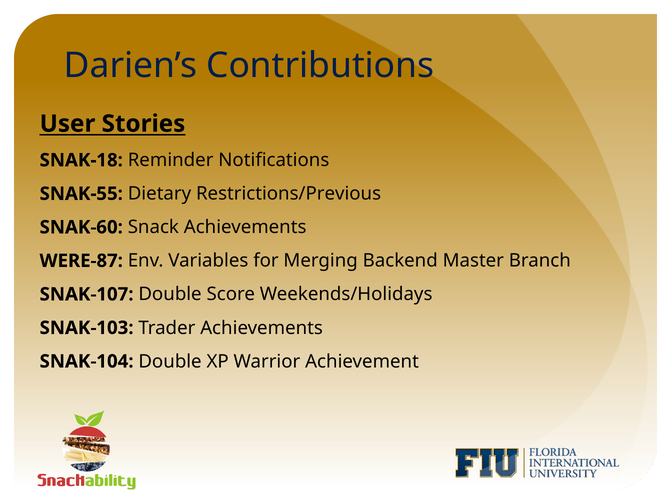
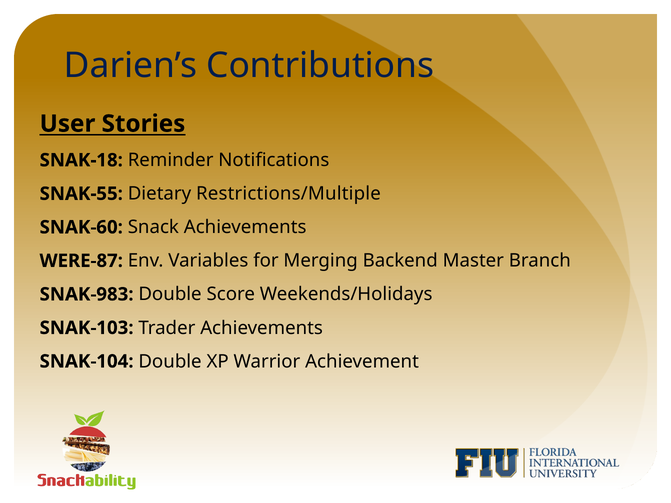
Restrictions/Previous: Restrictions/Previous -> Restrictions/Multiple (288, 194)
SNAK-107: SNAK-107 -> SNAK-983 (87, 294)
